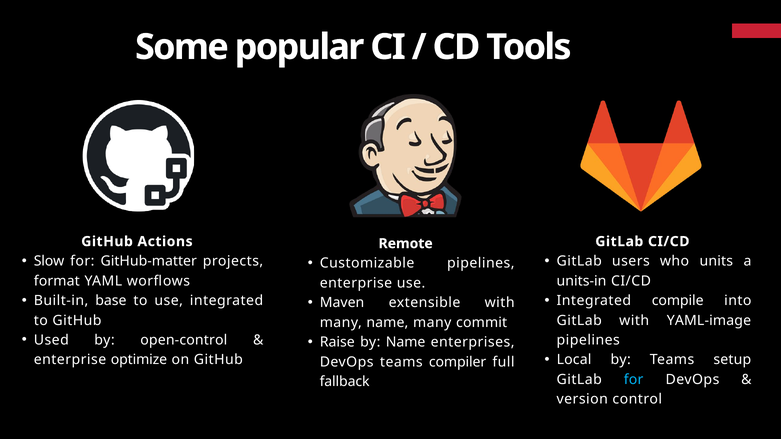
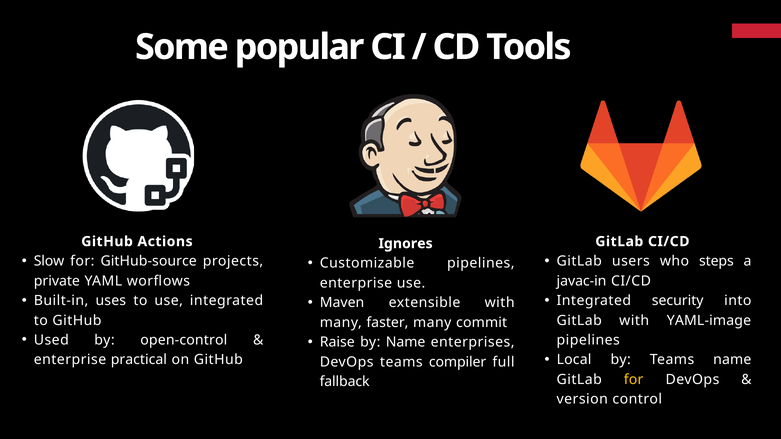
Remote: Remote -> Ignores (406, 244)
GitHub-matter: GitHub-matter -> GitHub-source (149, 261)
units: units -> steps (716, 261)
format: format -> private (57, 281)
units-in: units-in -> javac-in (582, 281)
base: base -> uses (111, 301)
compile: compile -> security (678, 301)
many name: name -> faster (387, 323)
Teams setup: setup -> name (732, 360)
optimize: optimize -> practical (139, 360)
for colour: light blue -> yellow (634, 380)
